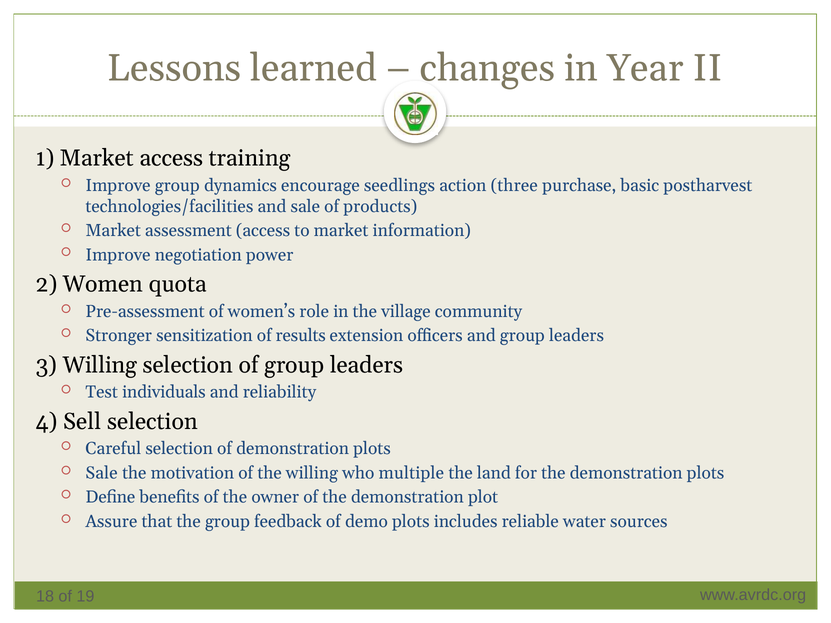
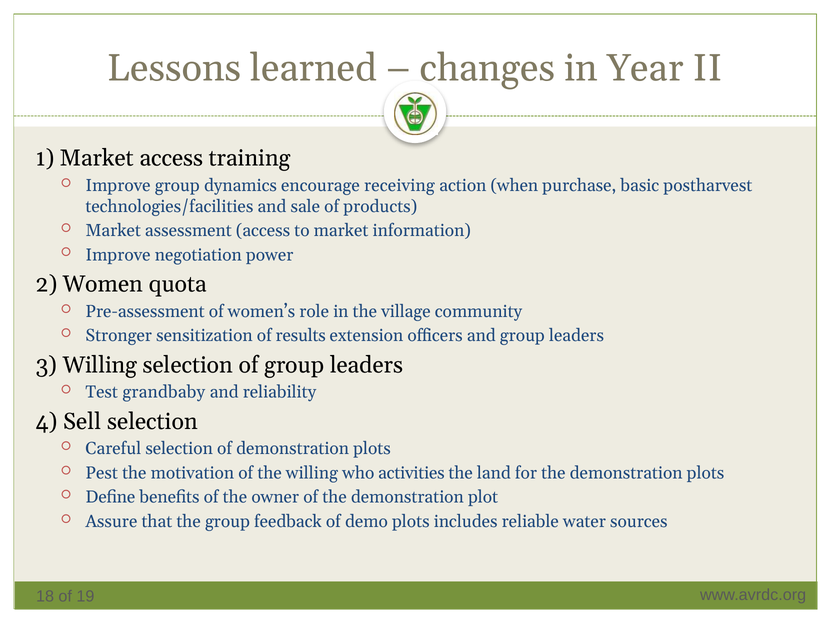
seedlings: seedlings -> receiving (399, 186)
three: three -> when (514, 186)
individuals: individuals -> grandbaby (164, 392)
Sale: Sale -> Pest (102, 473)
multiple: multiple -> activities (411, 473)
